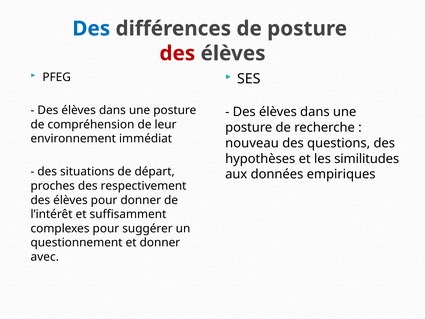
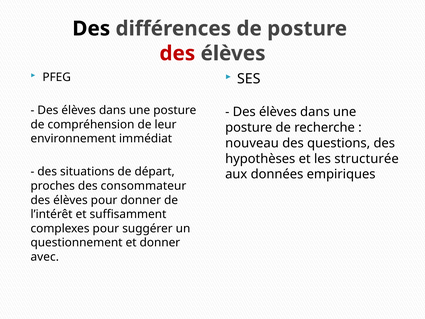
Des colour: blue -> black (91, 29)
similitudes: similitudes -> structurée (367, 159)
respectivement: respectivement -> consommateur (143, 186)
